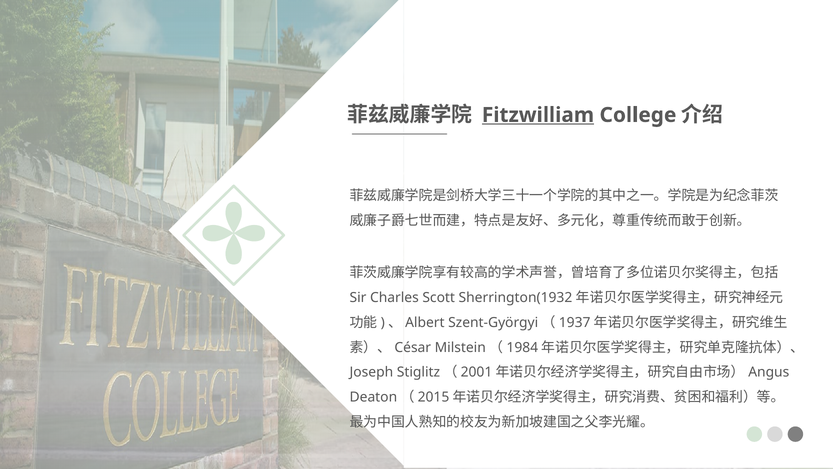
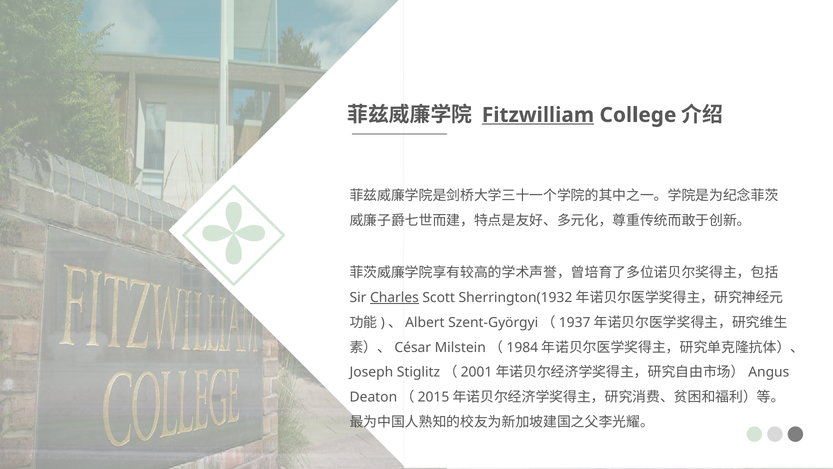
Charles underline: none -> present (394, 297)
